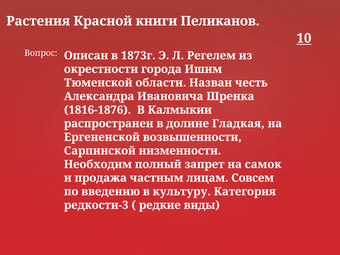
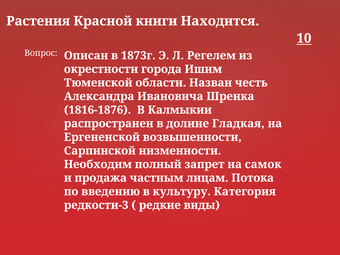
Пеликанов: Пеликанов -> Находится (220, 21)
Совсем: Совсем -> Потока (253, 178)
